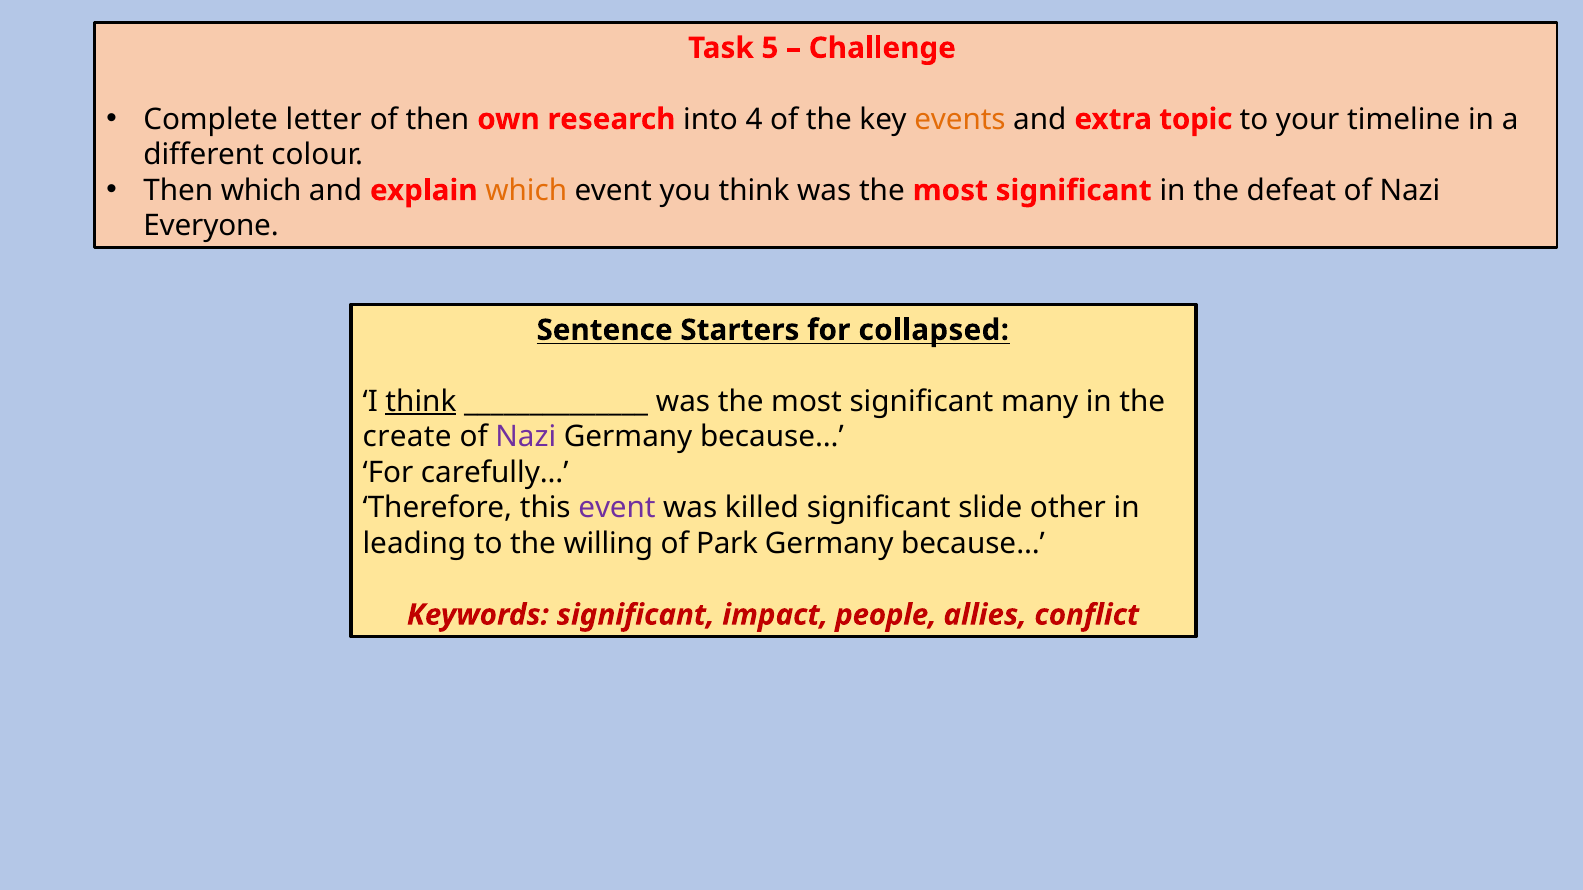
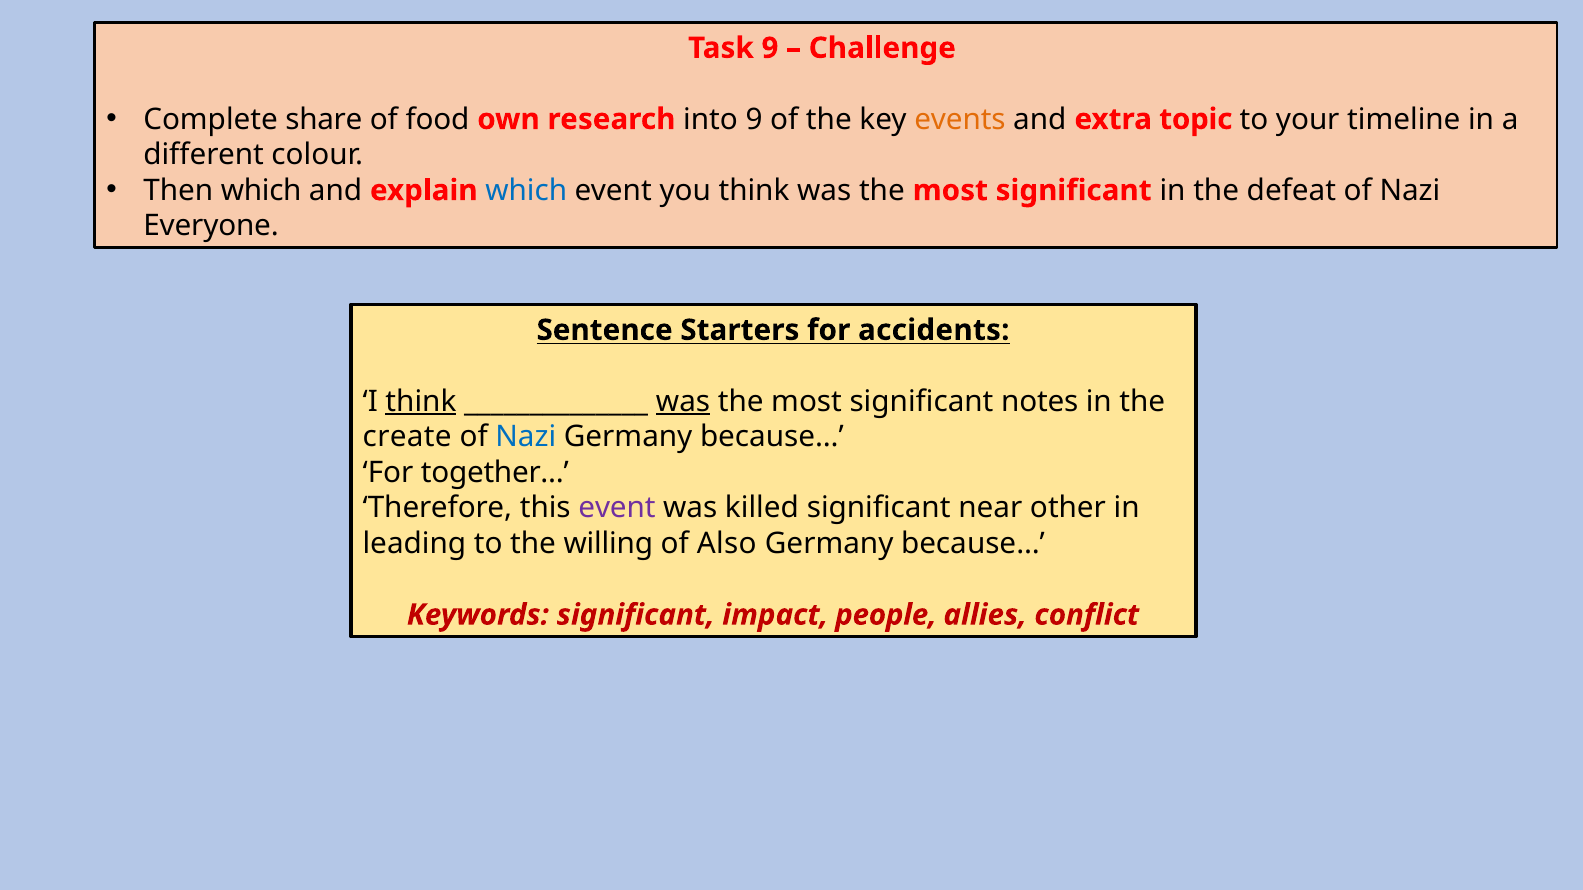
Task 5: 5 -> 9 (770, 48)
letter: letter -> share (324, 119)
of then: then -> food (437, 119)
into 4: 4 -> 9 (754, 119)
which colour: orange -> blue (526, 191)
collapsed: collapsed -> accidents (934, 330)
was underline: none -> present (683, 401)
many: many -> notes (1040, 401)
Nazi colour: purple -> blue (526, 437)
carefully…: carefully… -> together… (495, 473)
slide: slide -> near (990, 508)
Park: Park -> Also (727, 544)
